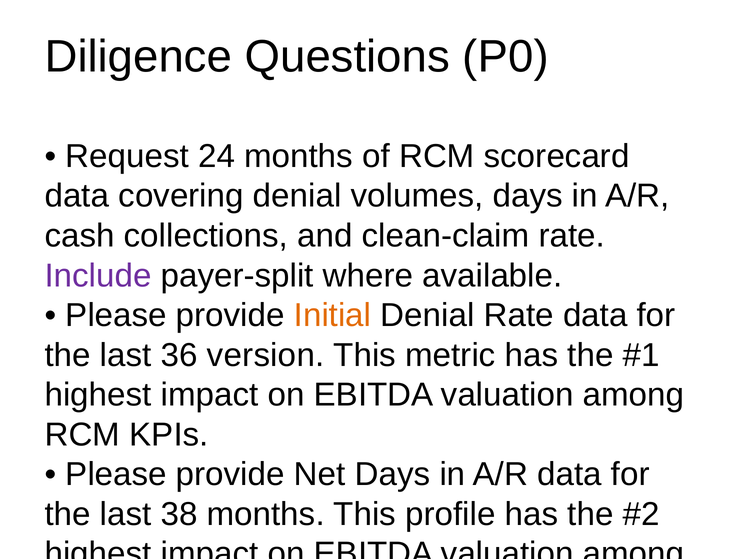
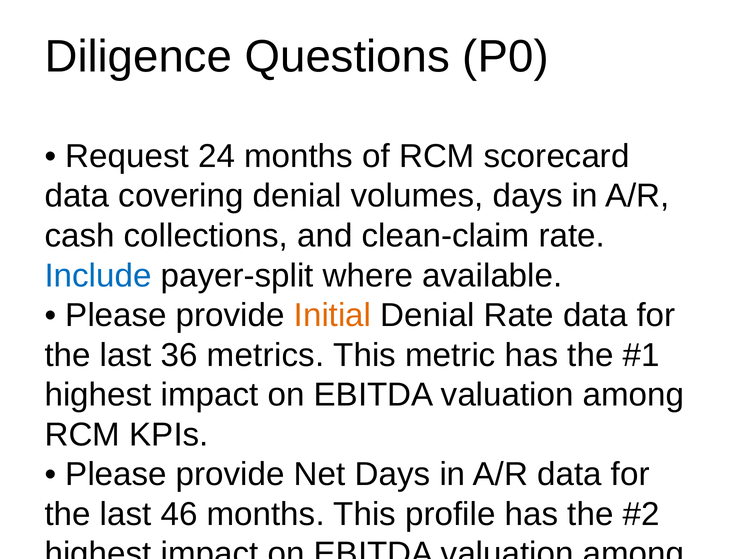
Include colour: purple -> blue (98, 276)
version: version -> metrics (266, 355)
38: 38 -> 46 (179, 515)
